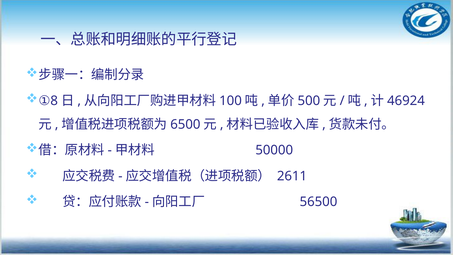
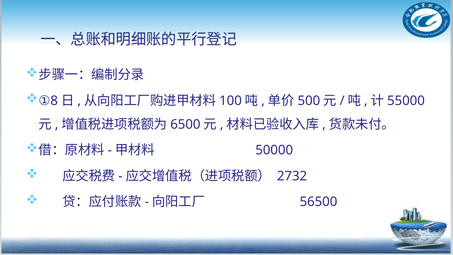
46924: 46924 -> 55000 (406, 101)
2611: 2611 -> 2732 (292, 176)
